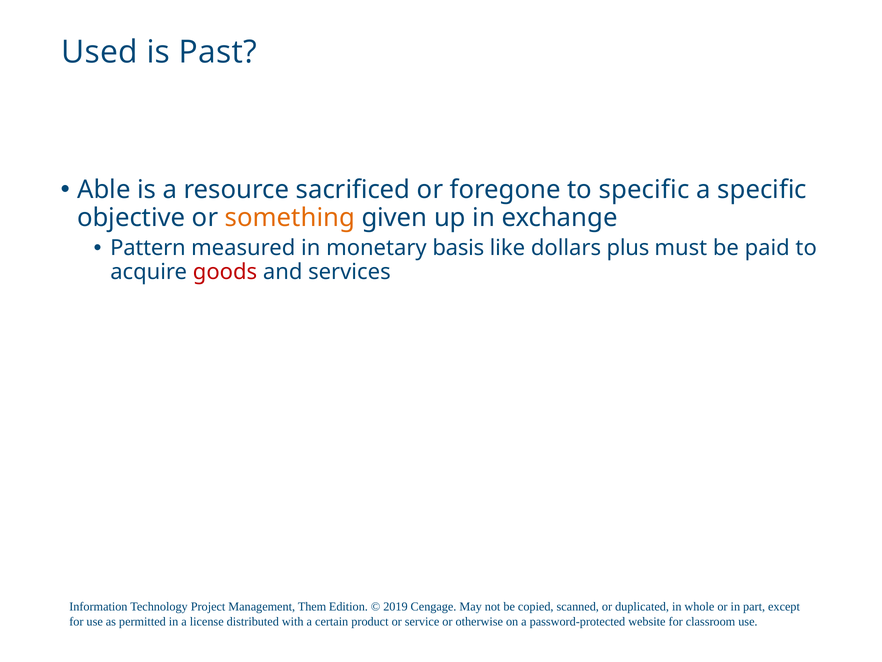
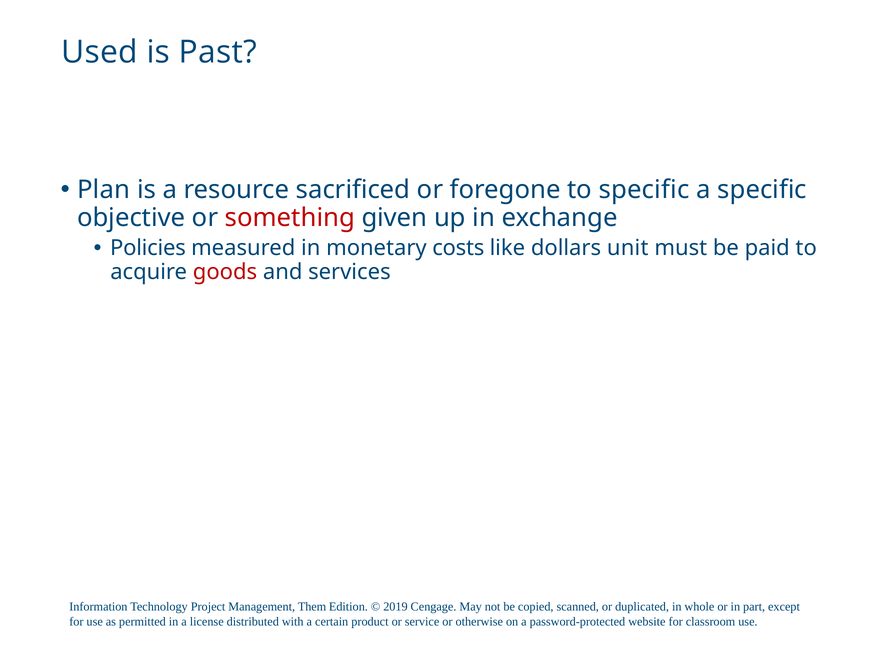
Able: Able -> Plan (104, 190)
something colour: orange -> red (290, 218)
Pattern: Pattern -> Policies (148, 248)
basis: basis -> costs (458, 248)
plus: plus -> unit (628, 248)
